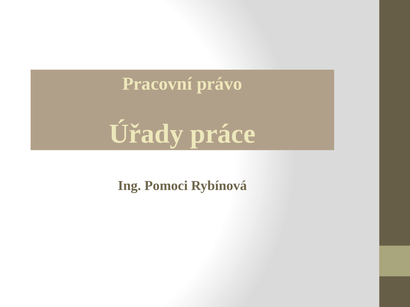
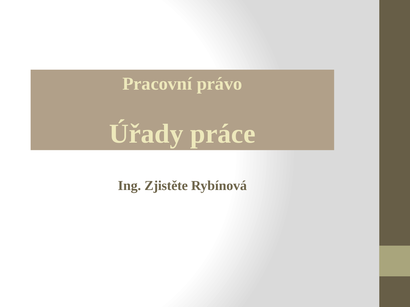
Pomoci: Pomoci -> Zjistěte (166, 186)
